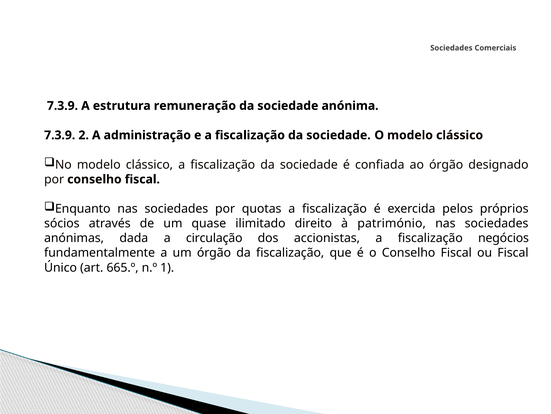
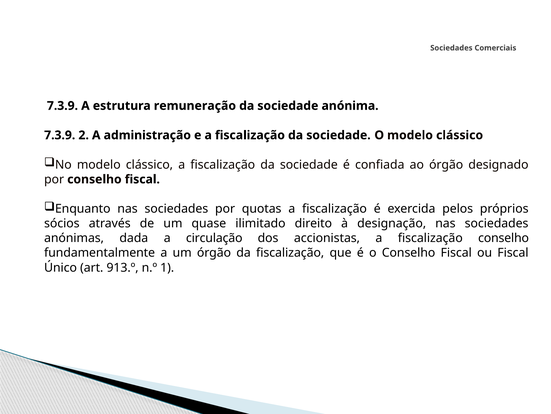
património: património -> designação (392, 223)
fiscalização negócios: negócios -> conselho (504, 238)
665.º: 665.º -> 913.º (123, 267)
